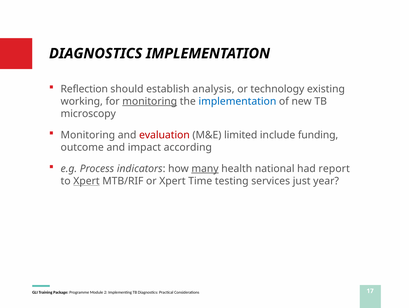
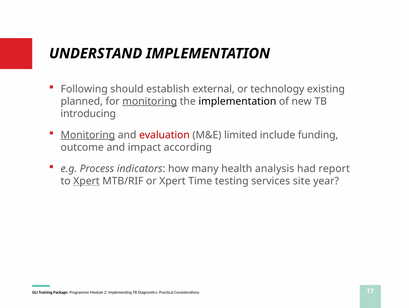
DIAGNOSTICS: DIAGNOSTICS -> UNDERSTAND (96, 53)
Reflection: Reflection -> Following (84, 89)
analysis: analysis -> external (214, 89)
working: working -> planned (82, 101)
implementation colour: blue -> black (237, 101)
microscopy: microscopy -> introducing (88, 114)
Monitoring underline: none -> present (88, 135)
many underline: present -> none (205, 169)
national: national -> analysis (275, 169)
just: just -> site (302, 181)
